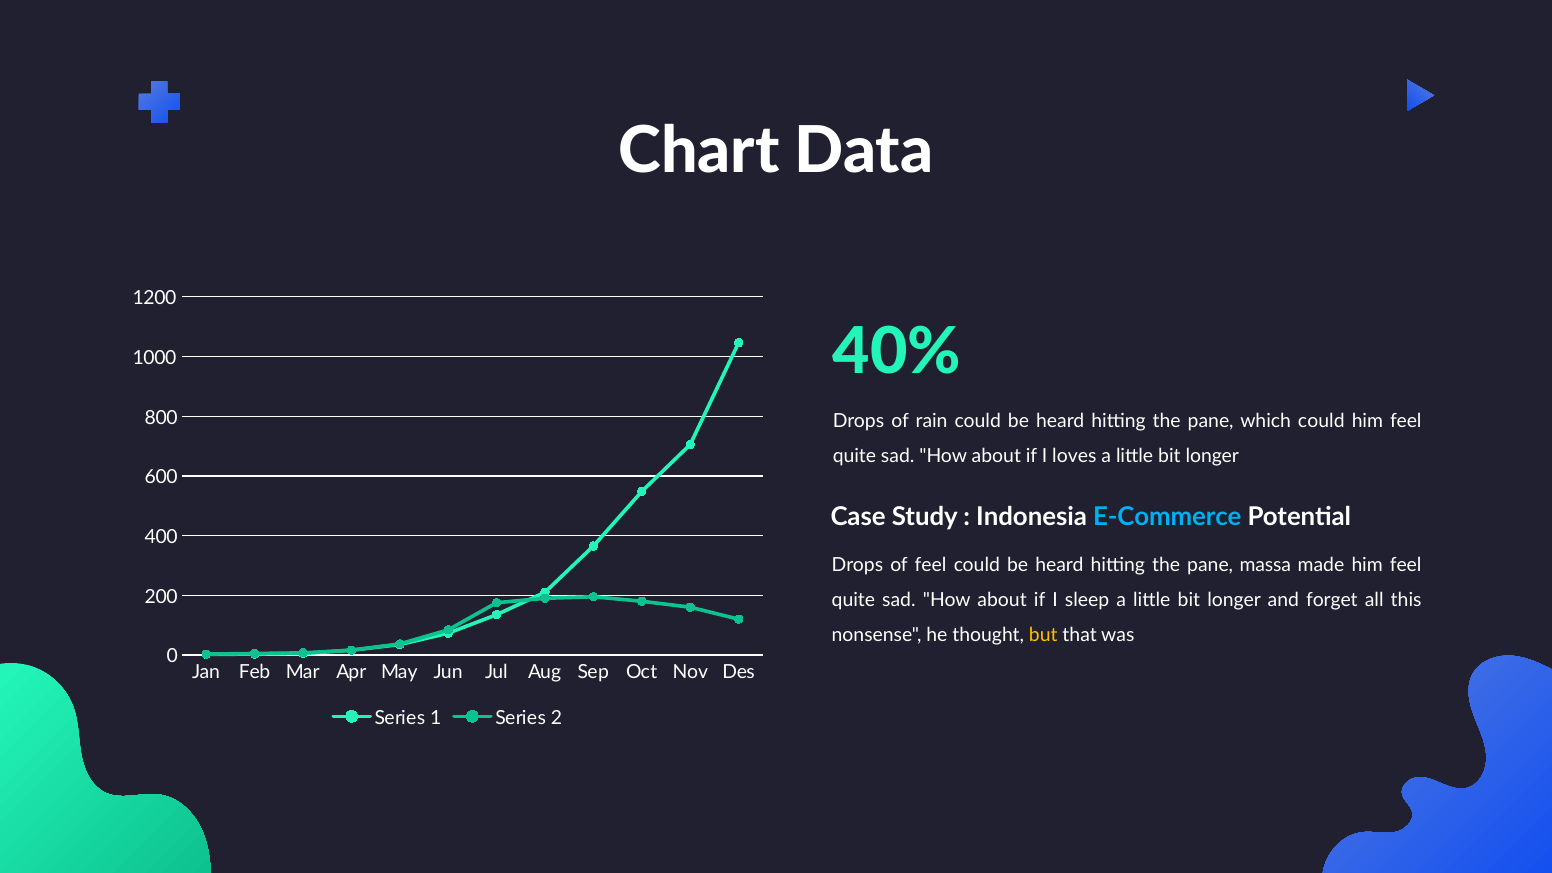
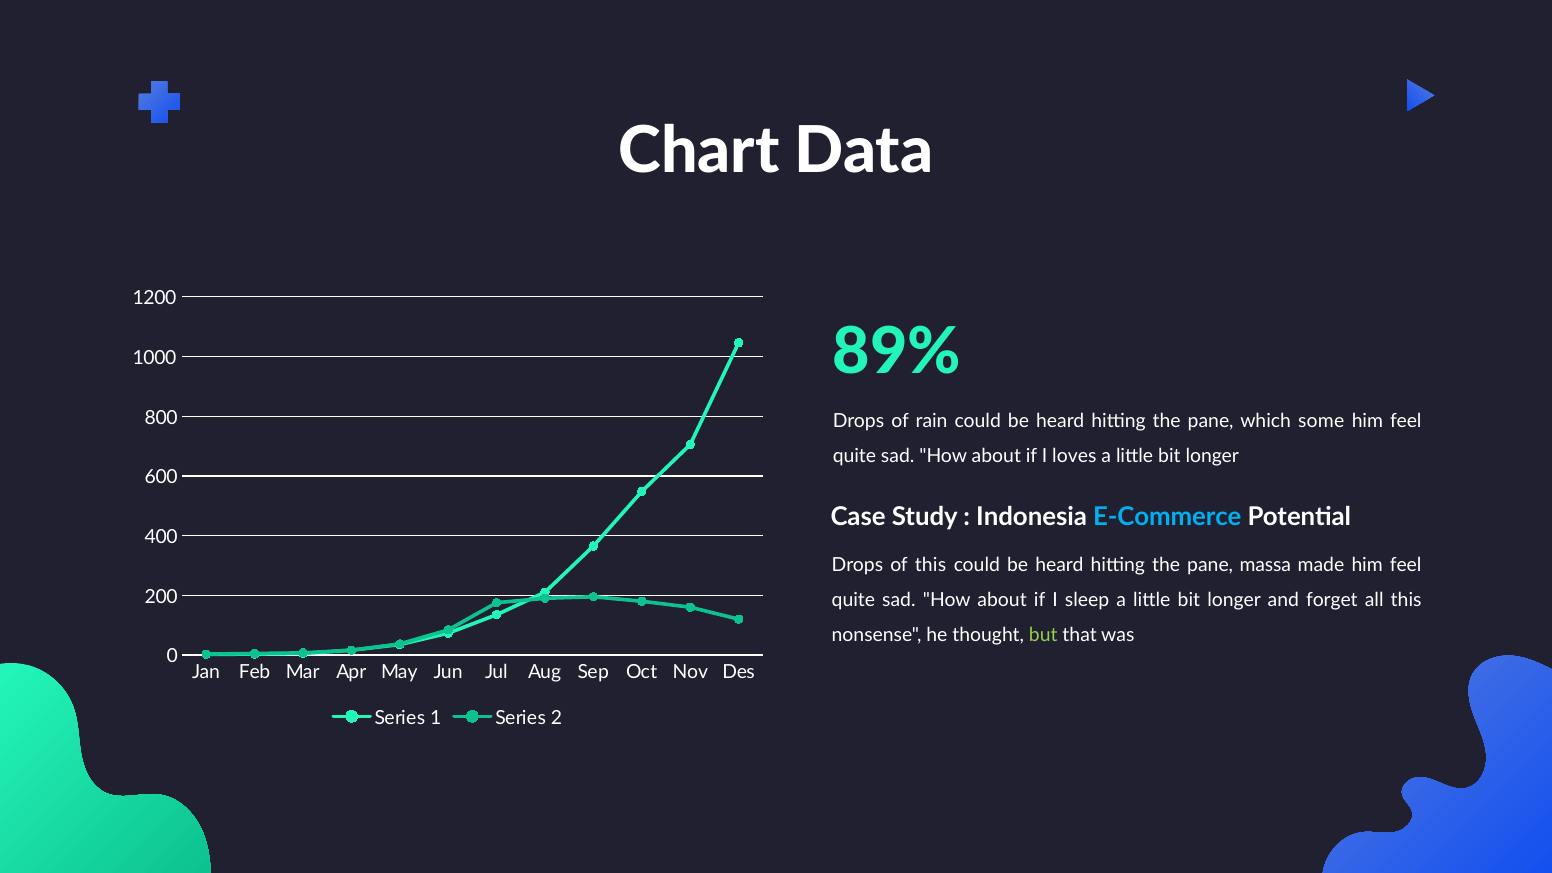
40%: 40% -> 89% (897, 352)
which could: could -> some (1321, 421)
of feel: feel -> this (930, 565)
but colour: yellow -> light green (1043, 635)
